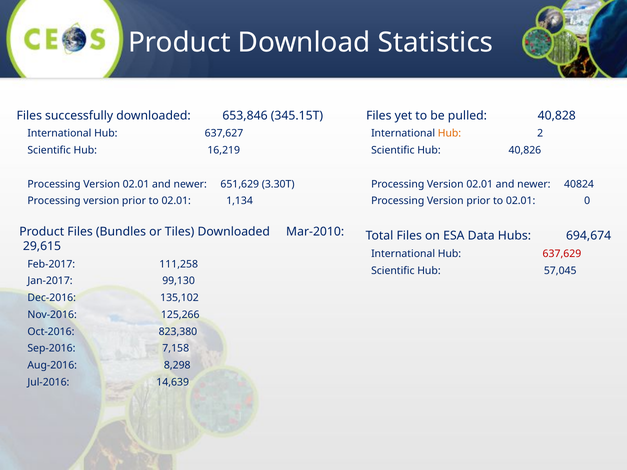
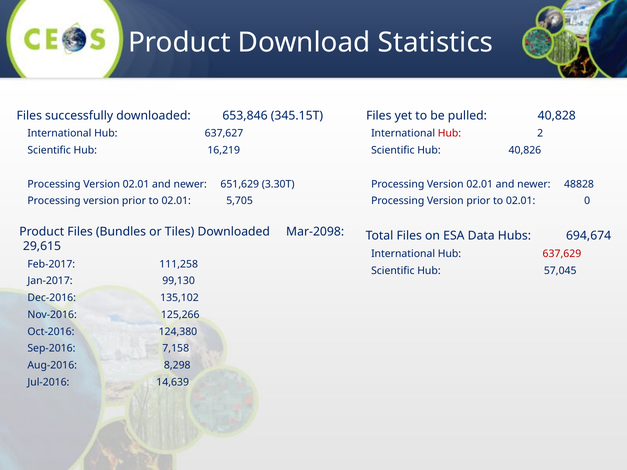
Hub colour: orange -> red (449, 134)
40824: 40824 -> 48828 (579, 184)
1,134: 1,134 -> 5,705 (240, 201)
Mar-2010: Mar-2010 -> Mar-2098 (315, 232)
823,380: 823,380 -> 124,380 (178, 332)
